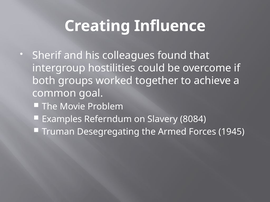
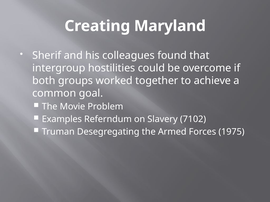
Influence: Influence -> Maryland (170, 26)
8084: 8084 -> 7102 (193, 119)
1945: 1945 -> 1975 (231, 132)
